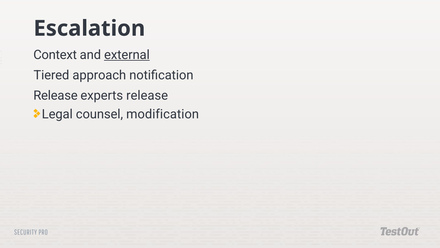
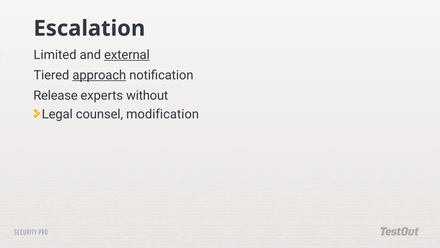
Context: Context -> Limited (55, 55)
approach underline: none -> present (99, 75)
experts release: release -> without (147, 95)
